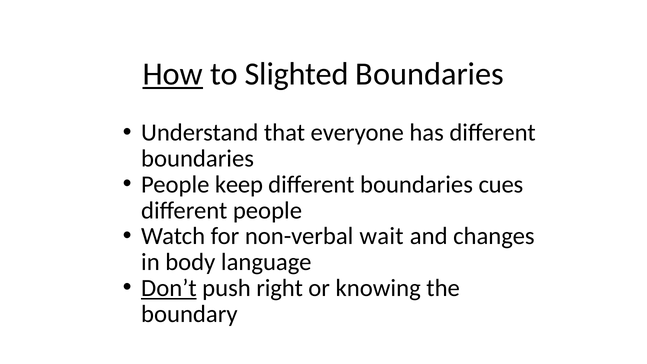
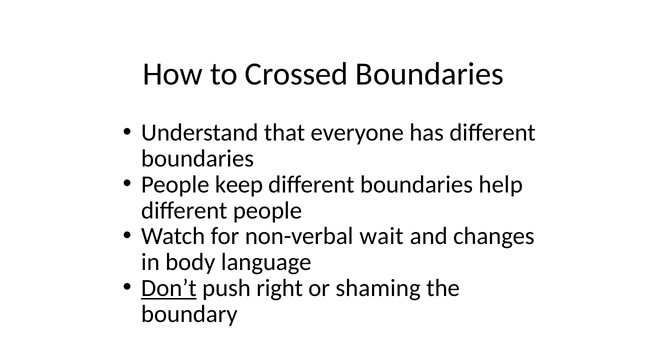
How underline: present -> none (173, 74)
Slighted: Slighted -> Crossed (297, 74)
cues: cues -> help (501, 184)
knowing: knowing -> shaming (378, 288)
